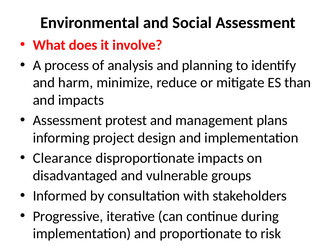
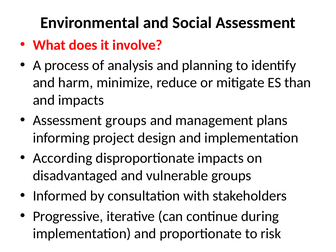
Assessment protest: protest -> groups (126, 120)
Clearance: Clearance -> According (63, 158)
